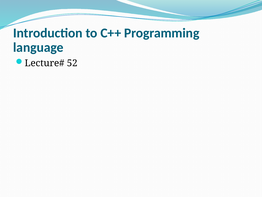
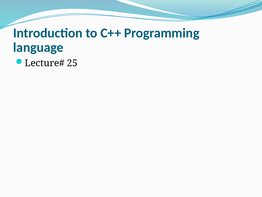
52: 52 -> 25 (72, 63)
